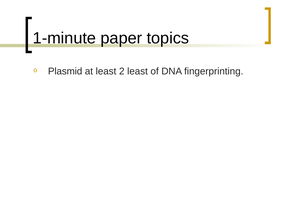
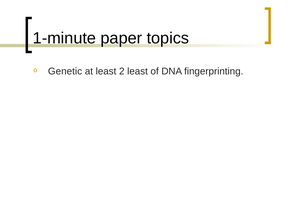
Plasmid: Plasmid -> Genetic (65, 71)
